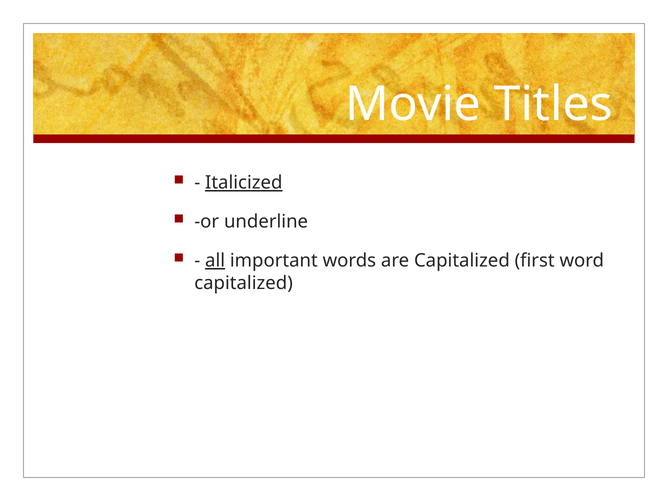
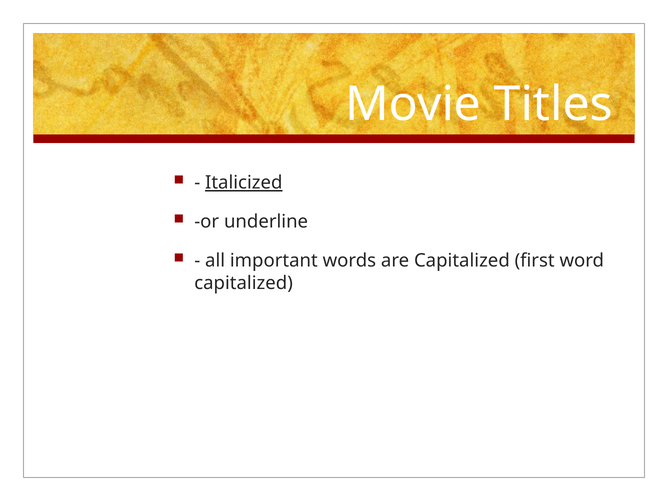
all underline: present -> none (215, 261)
